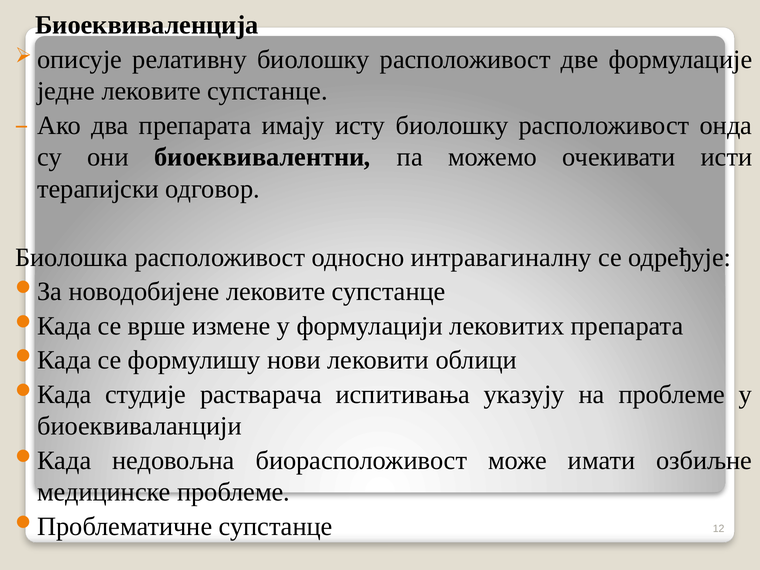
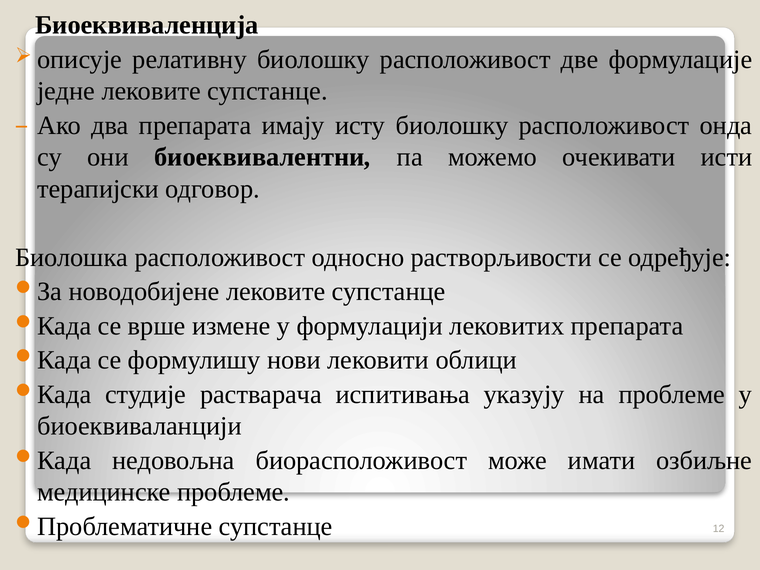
интравагиналну: интравагиналну -> растворљивости (501, 257)
